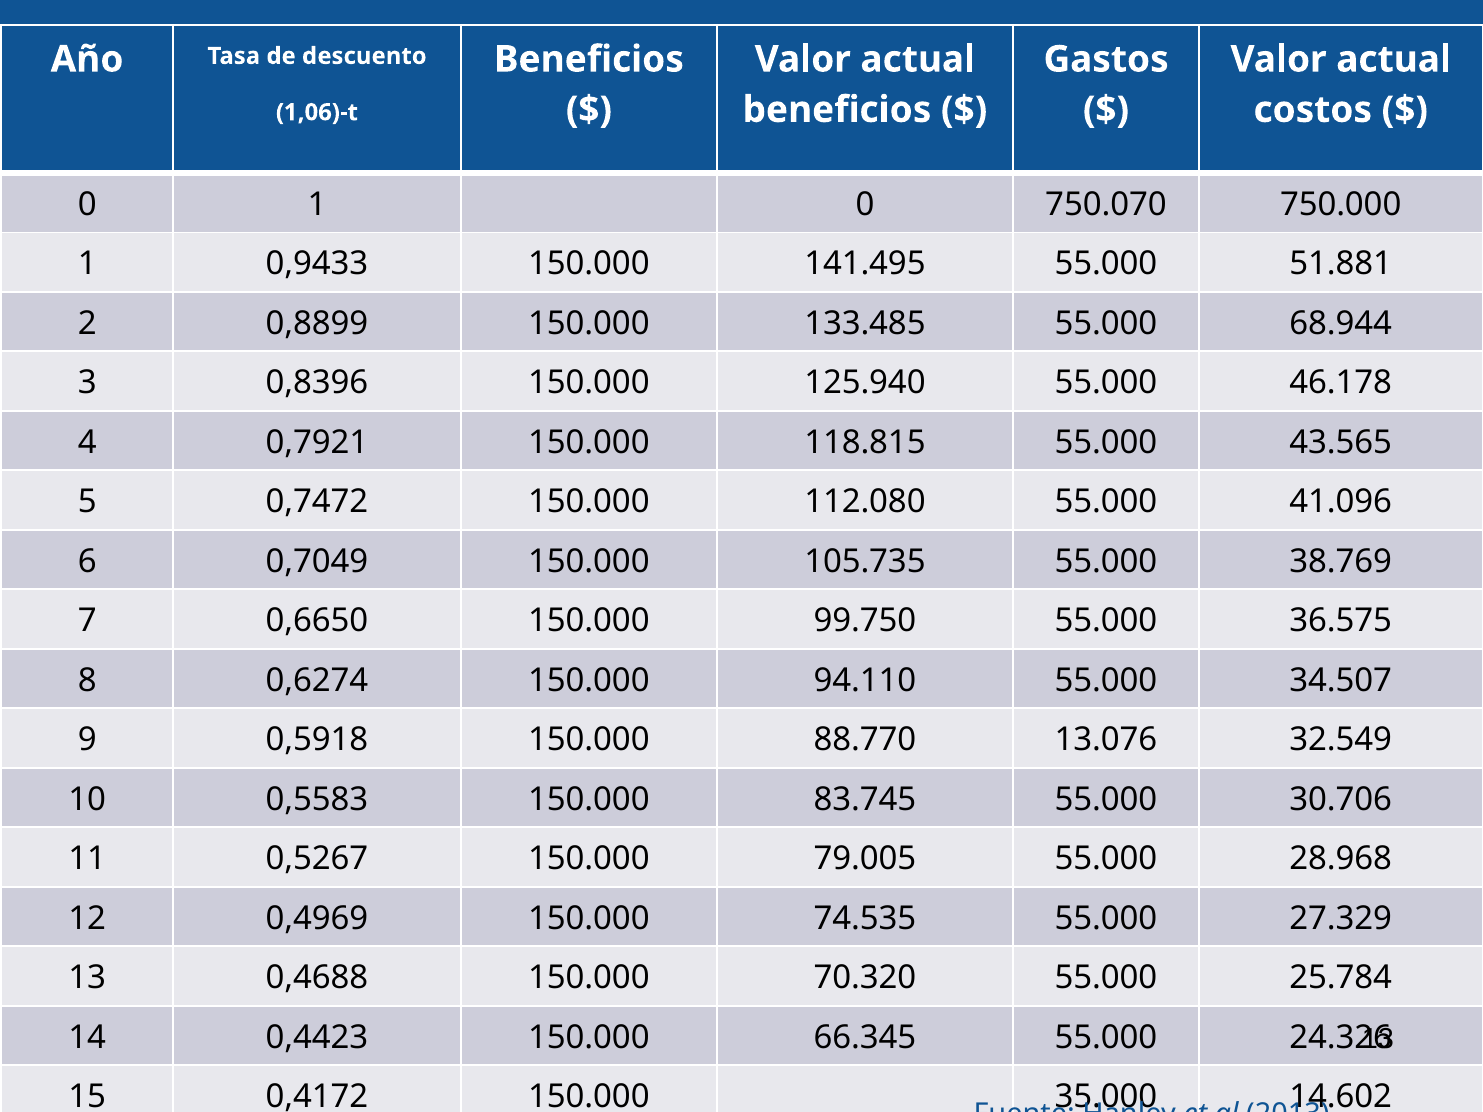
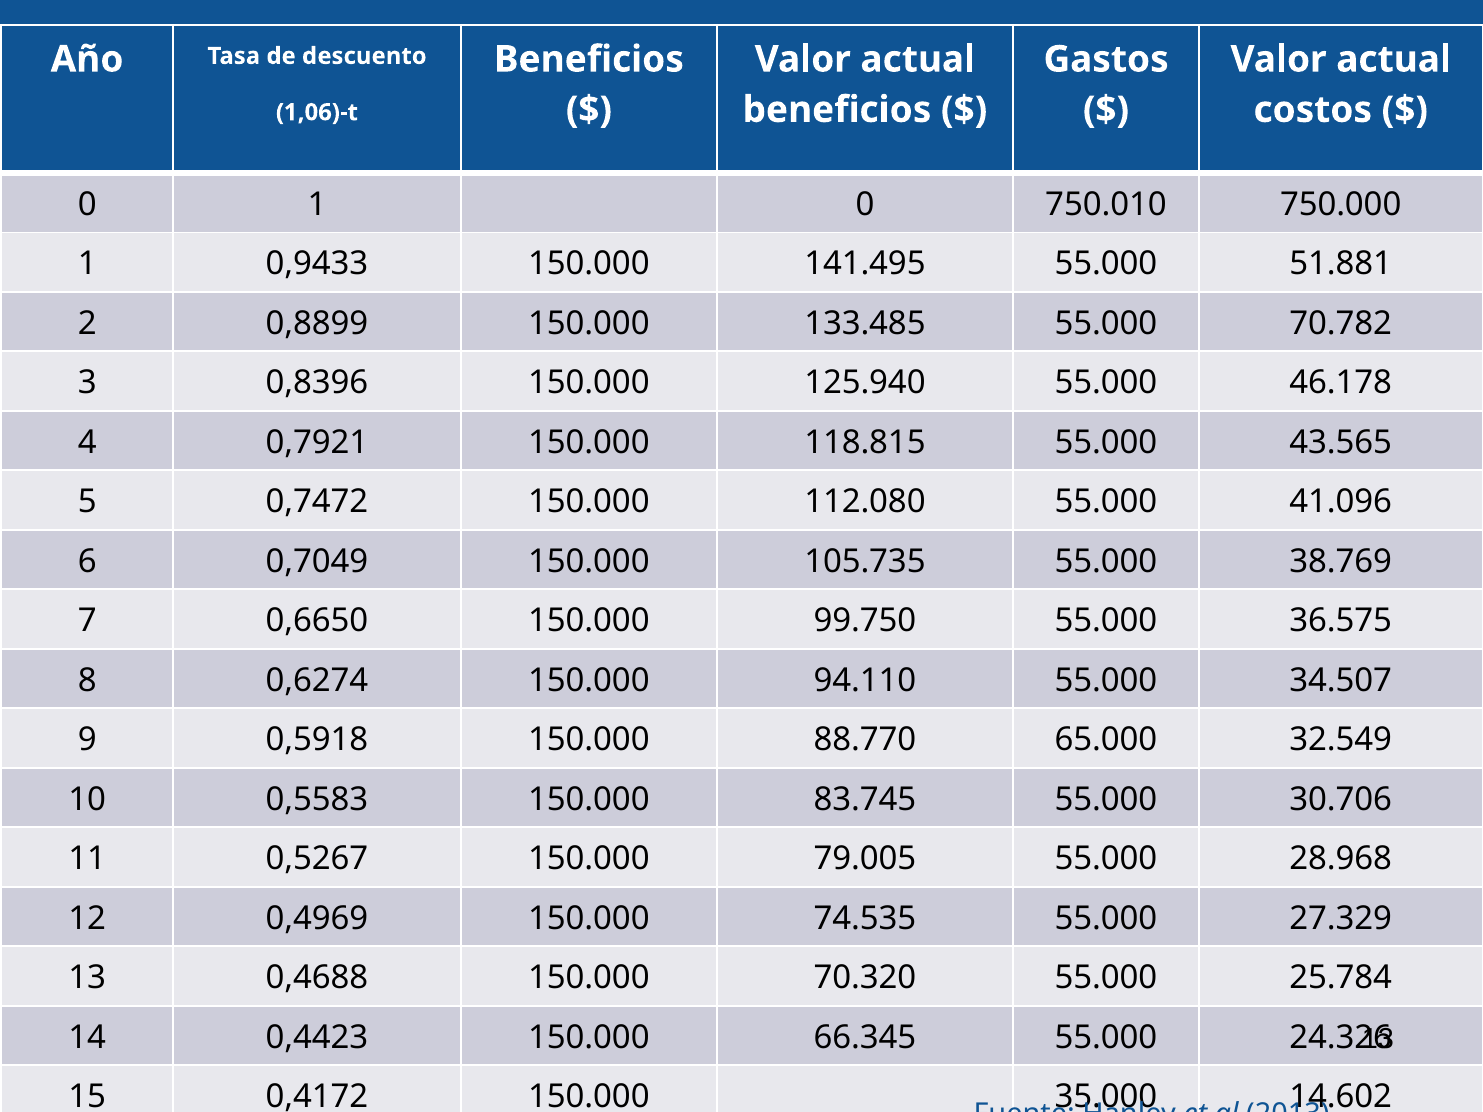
750.070: 750.070 -> 750.010 (1106, 205)
68.944: 68.944 -> 70.782 (1341, 324)
13.076: 13.076 -> 65.000 (1106, 740)
